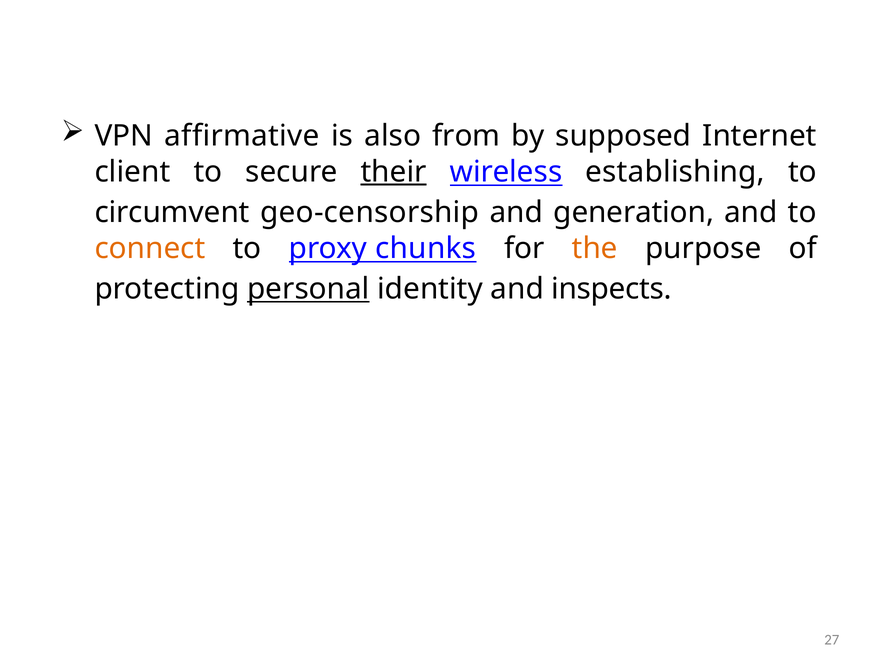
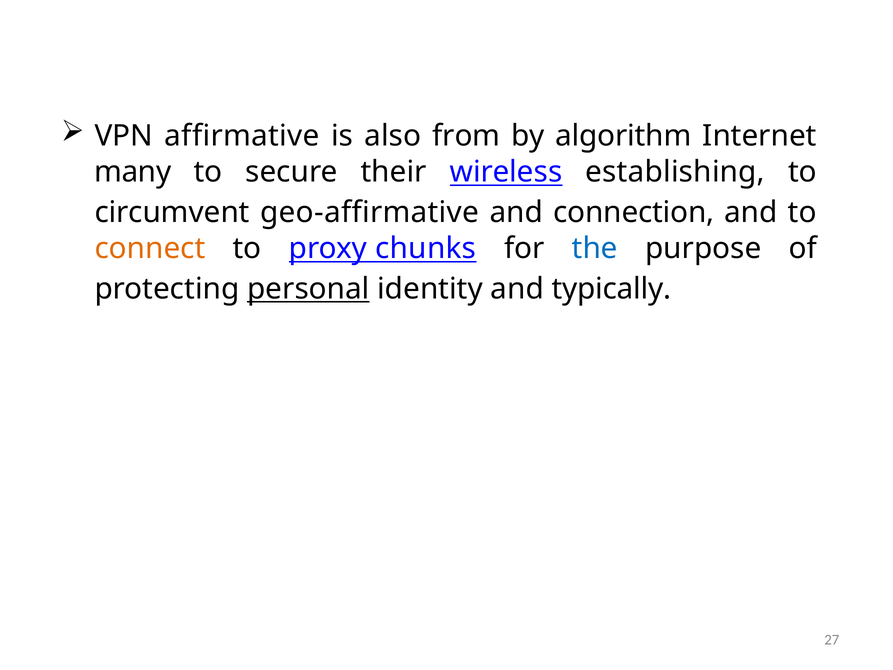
supposed: supposed -> algorithm (623, 136)
client: client -> many (133, 172)
their underline: present -> none (394, 172)
geo-censorship: geo-censorship -> geo-affirmative (370, 212)
generation: generation -> connection (634, 212)
the colour: orange -> blue (595, 248)
inspects: inspects -> typically (611, 289)
